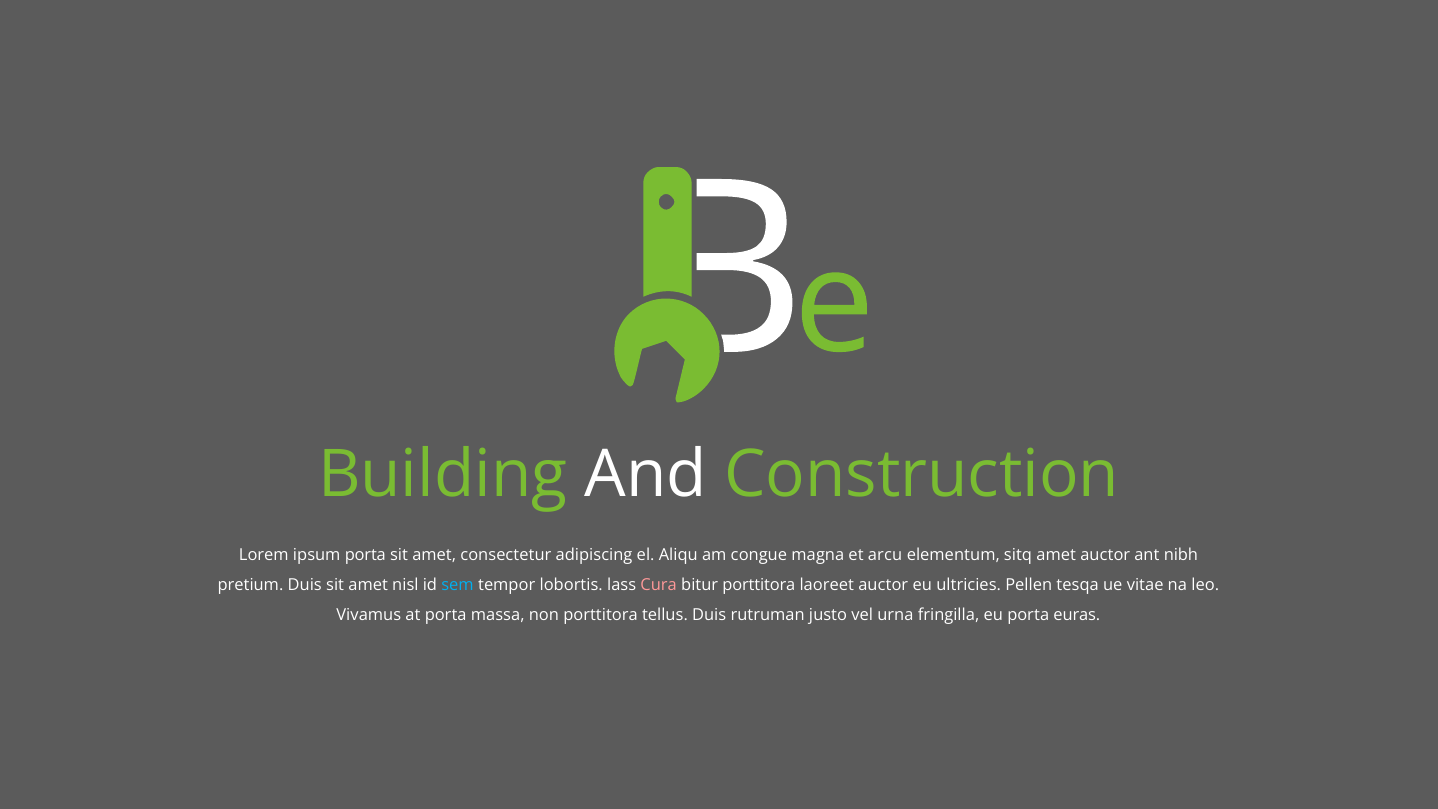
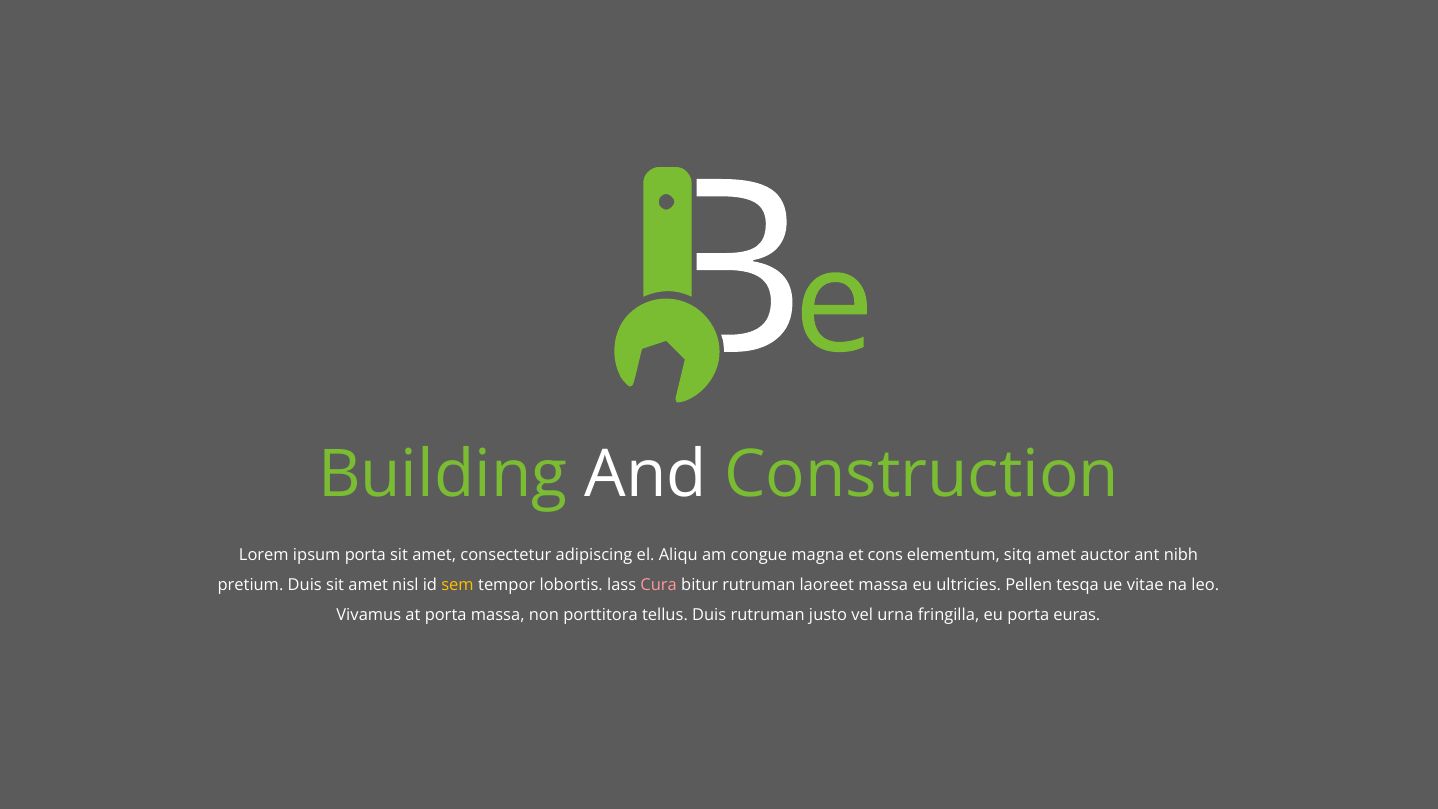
arcu: arcu -> cons (885, 555)
sem colour: light blue -> yellow (458, 585)
bitur porttitora: porttitora -> rutruman (759, 585)
laoreet auctor: auctor -> massa (883, 585)
